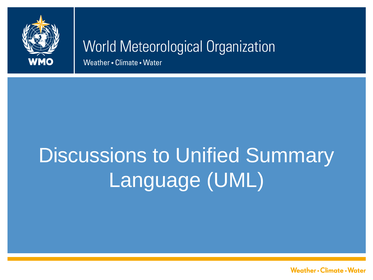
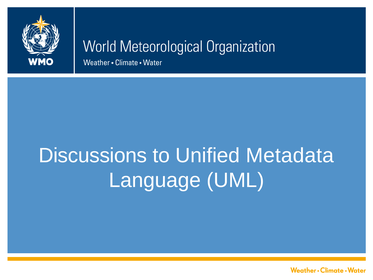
Summary: Summary -> Metadata (290, 155)
